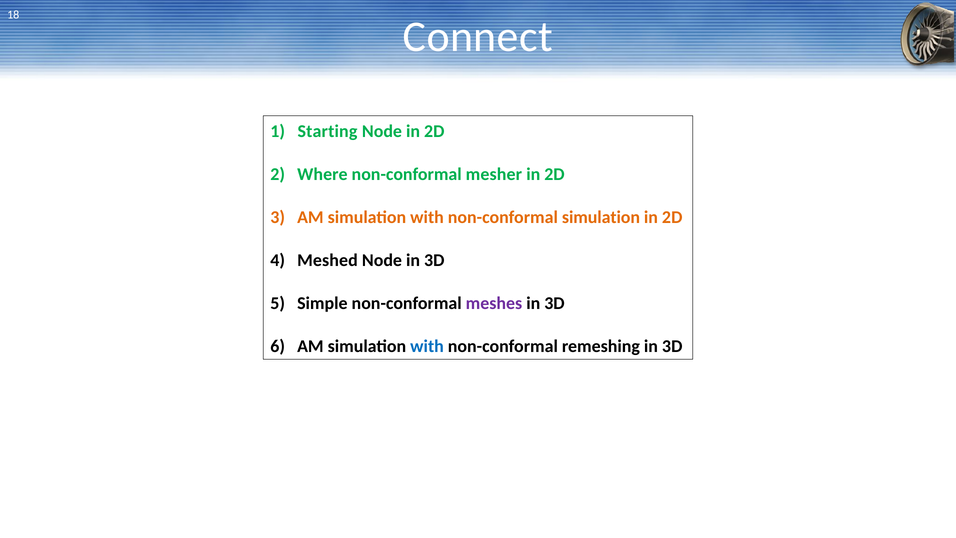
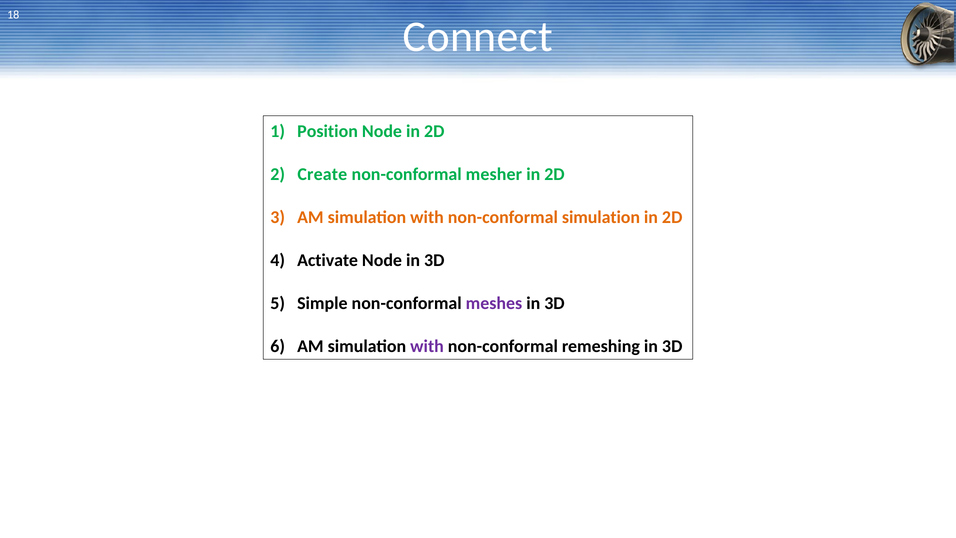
Starting: Starting -> Position (328, 131)
Where: Where -> Create (322, 174)
Meshed: Meshed -> Activate (328, 260)
with colour: blue -> purple (427, 346)
